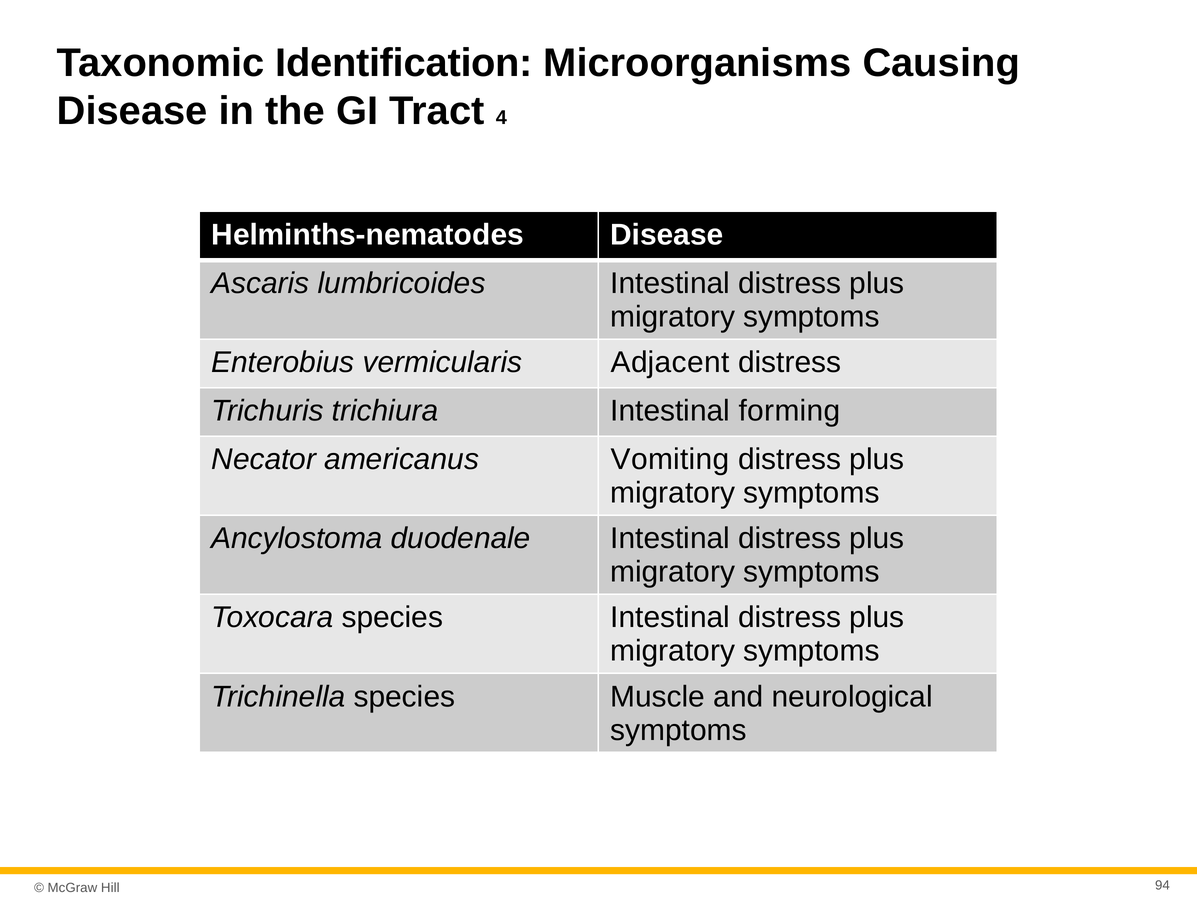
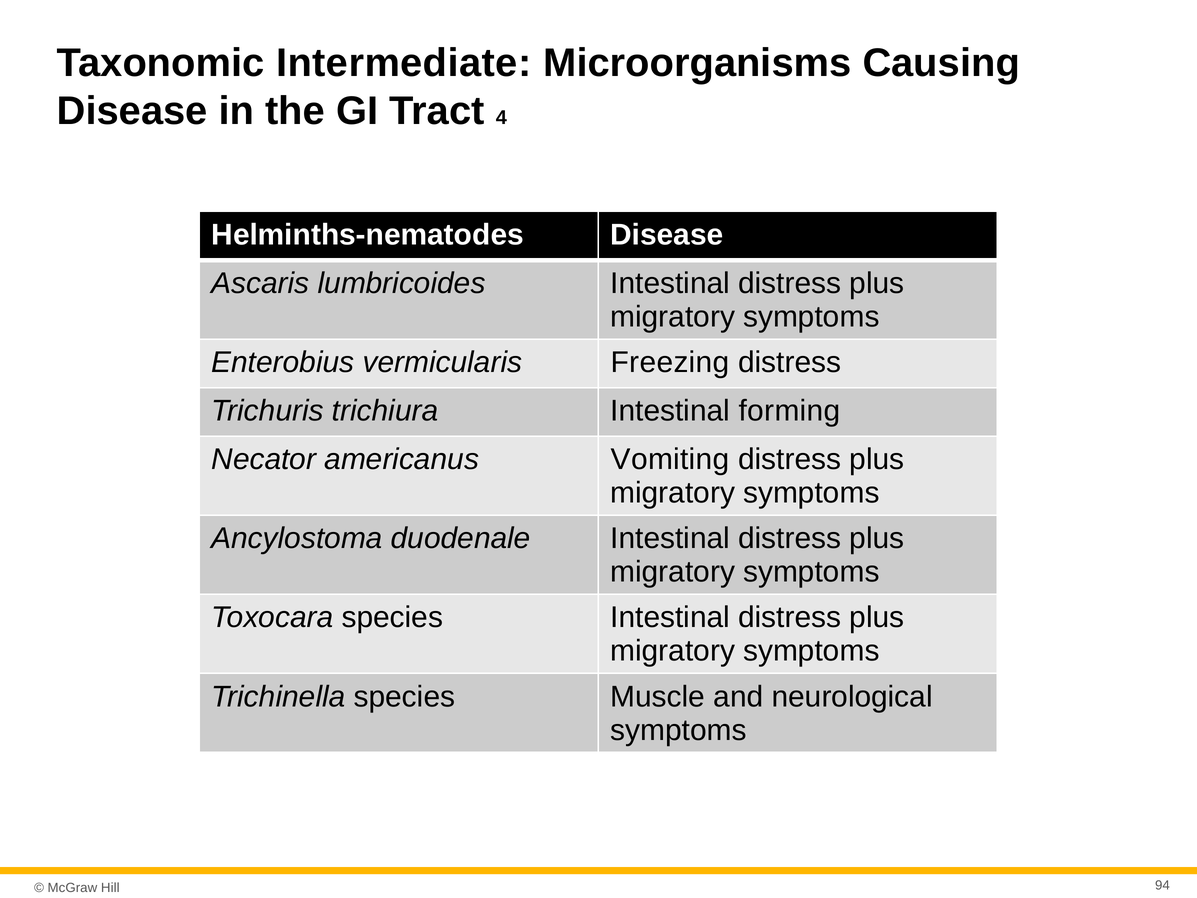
Identification: Identification -> Intermediate (404, 63)
Adjacent: Adjacent -> Freezing (670, 362)
